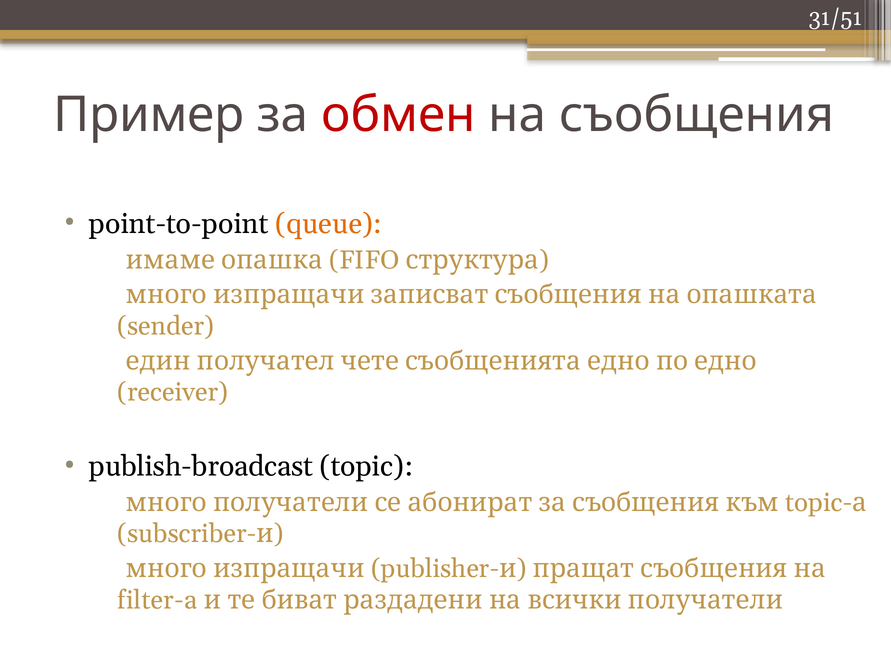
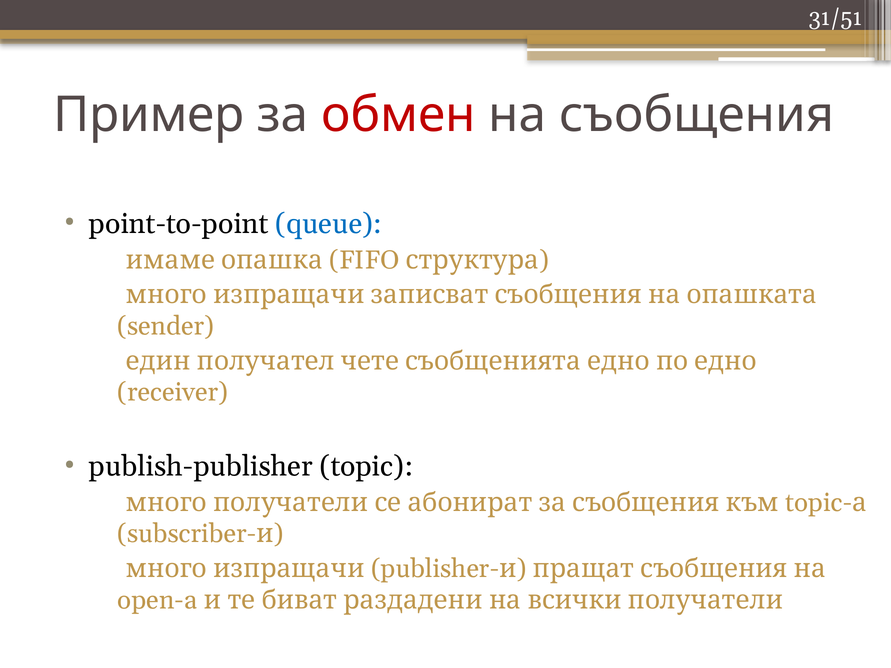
queue colour: orange -> blue (329, 224)
publish-broadcast: publish-broadcast -> publish-publisher (201, 467)
filter-a: filter-a -> open-a (157, 600)
